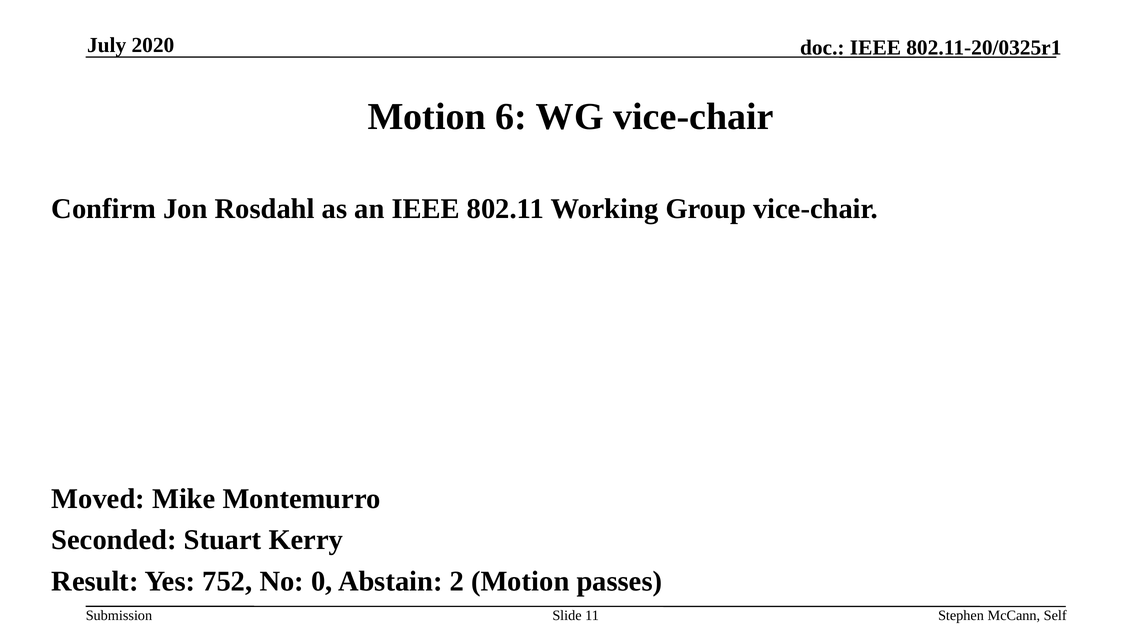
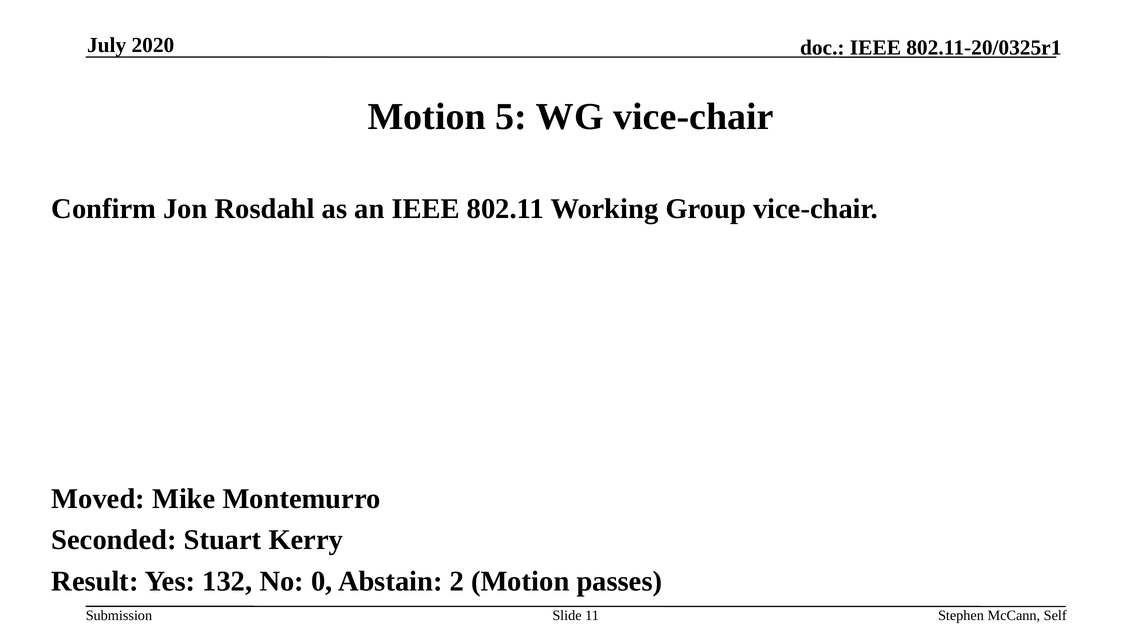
6: 6 -> 5 (511, 117)
752: 752 -> 132 (227, 582)
